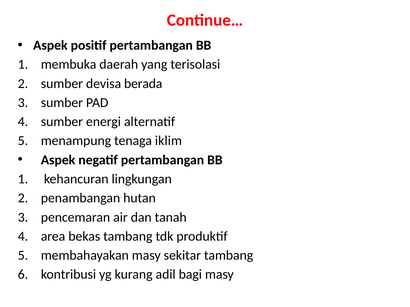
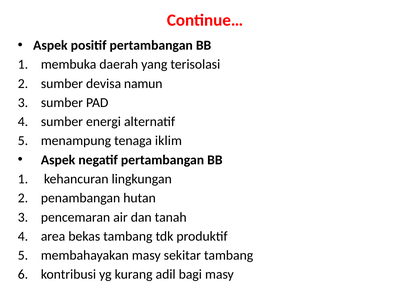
berada: berada -> namun (143, 84)
